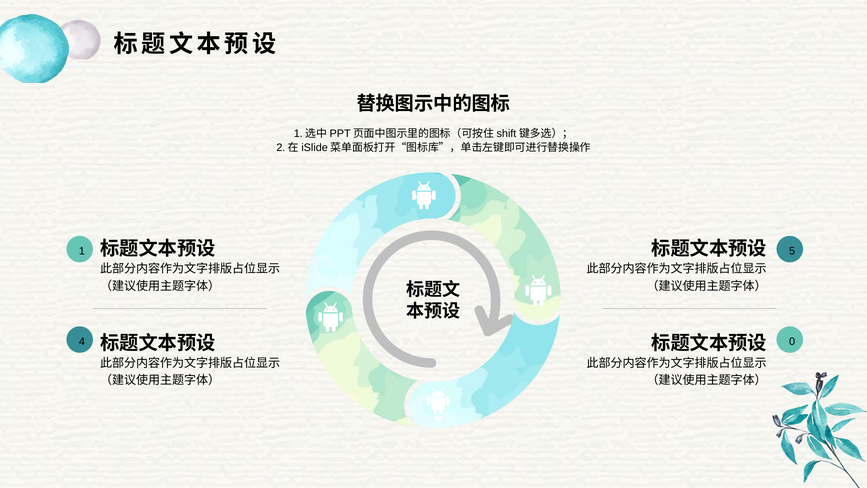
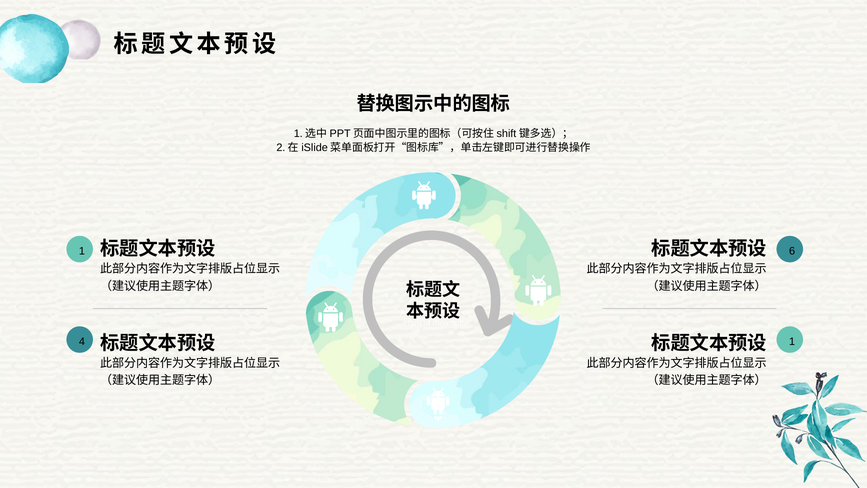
5: 5 -> 6 (792, 251)
0: 0 -> 1 (792, 342)
